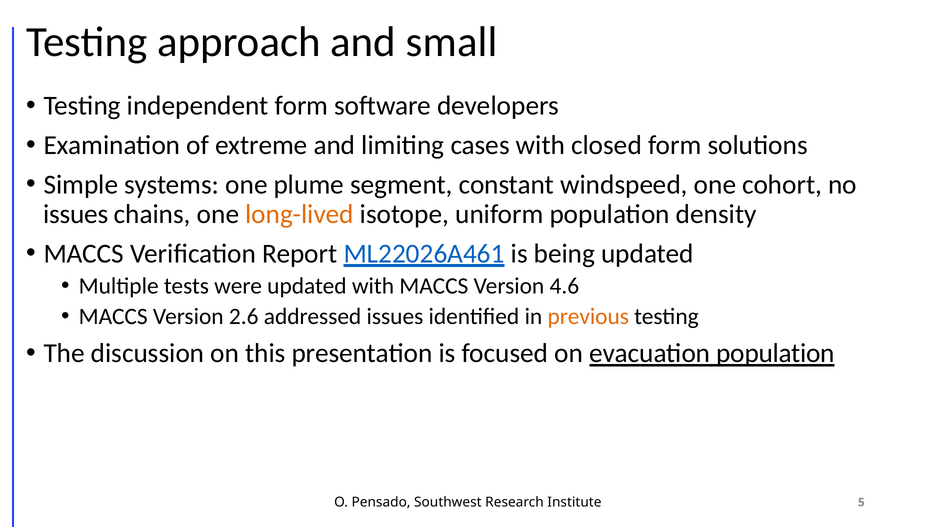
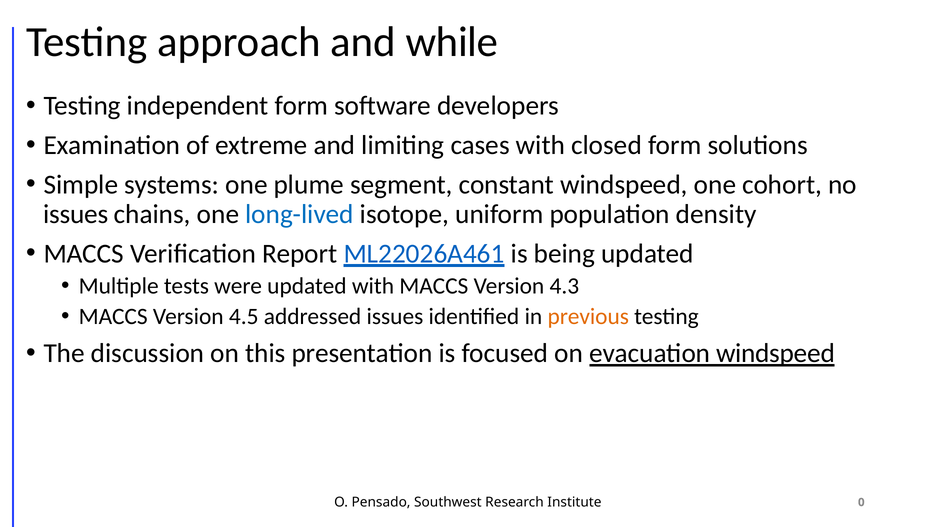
small: small -> while (452, 42)
long-lived colour: orange -> blue (299, 214)
4.6: 4.6 -> 4.3 (564, 286)
2.6: 2.6 -> 4.5 (244, 316)
evacuation population: population -> windspeed (776, 353)
5: 5 -> 0 (861, 502)
